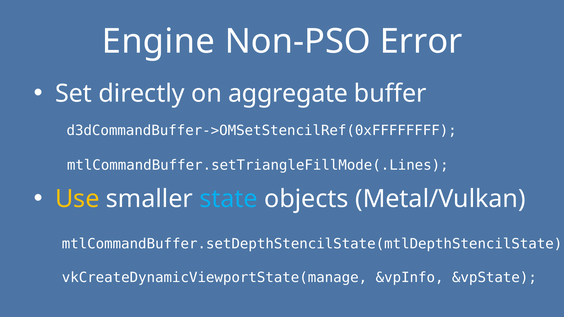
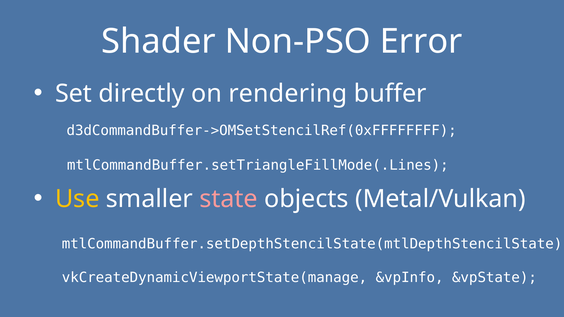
Engine: Engine -> Shader (158, 42)
aggregate: aggregate -> rendering (288, 94)
state colour: light blue -> pink (229, 199)
